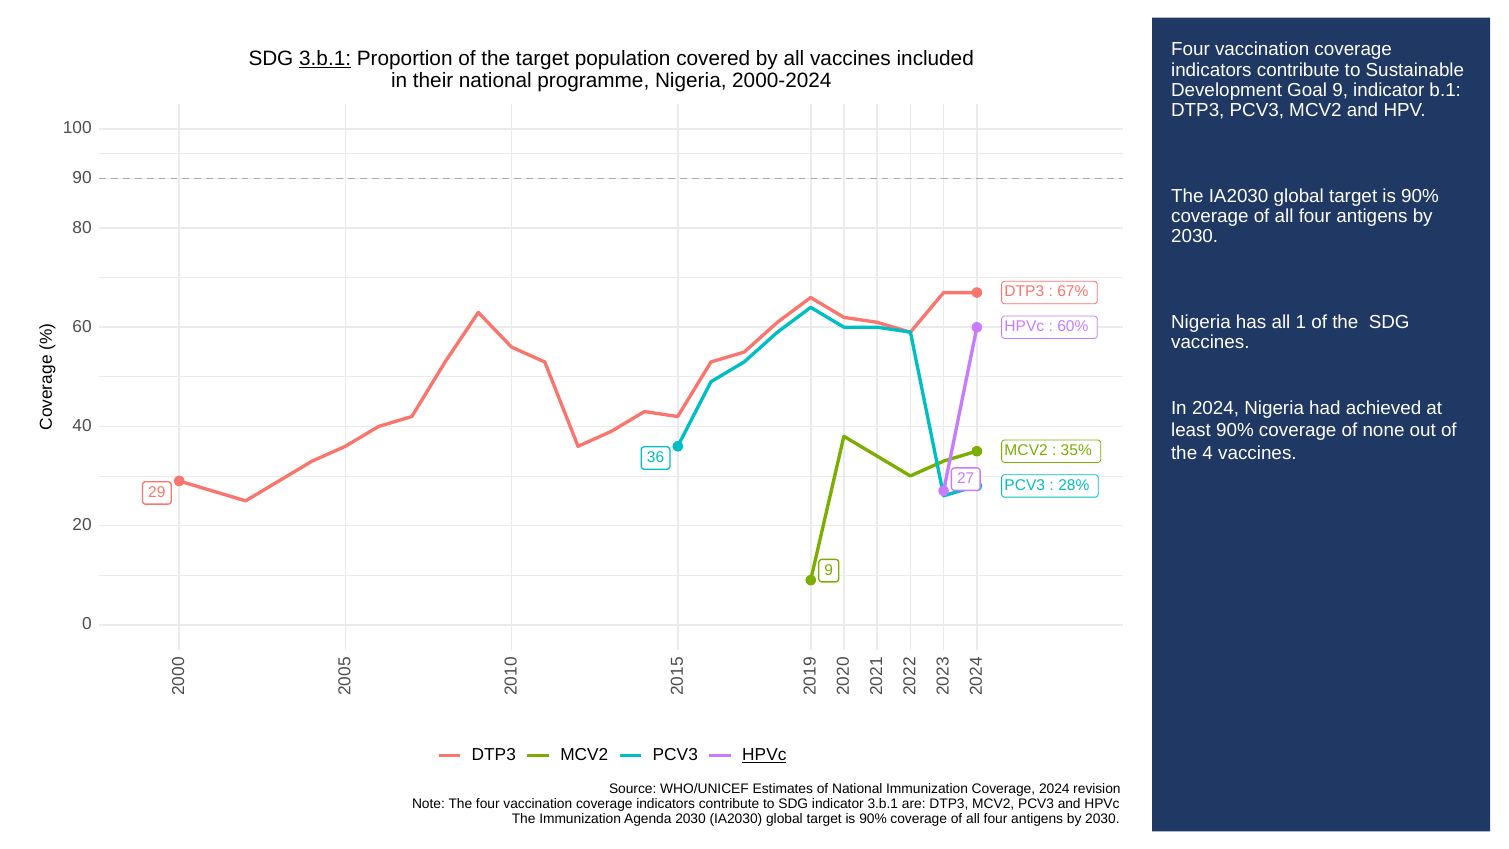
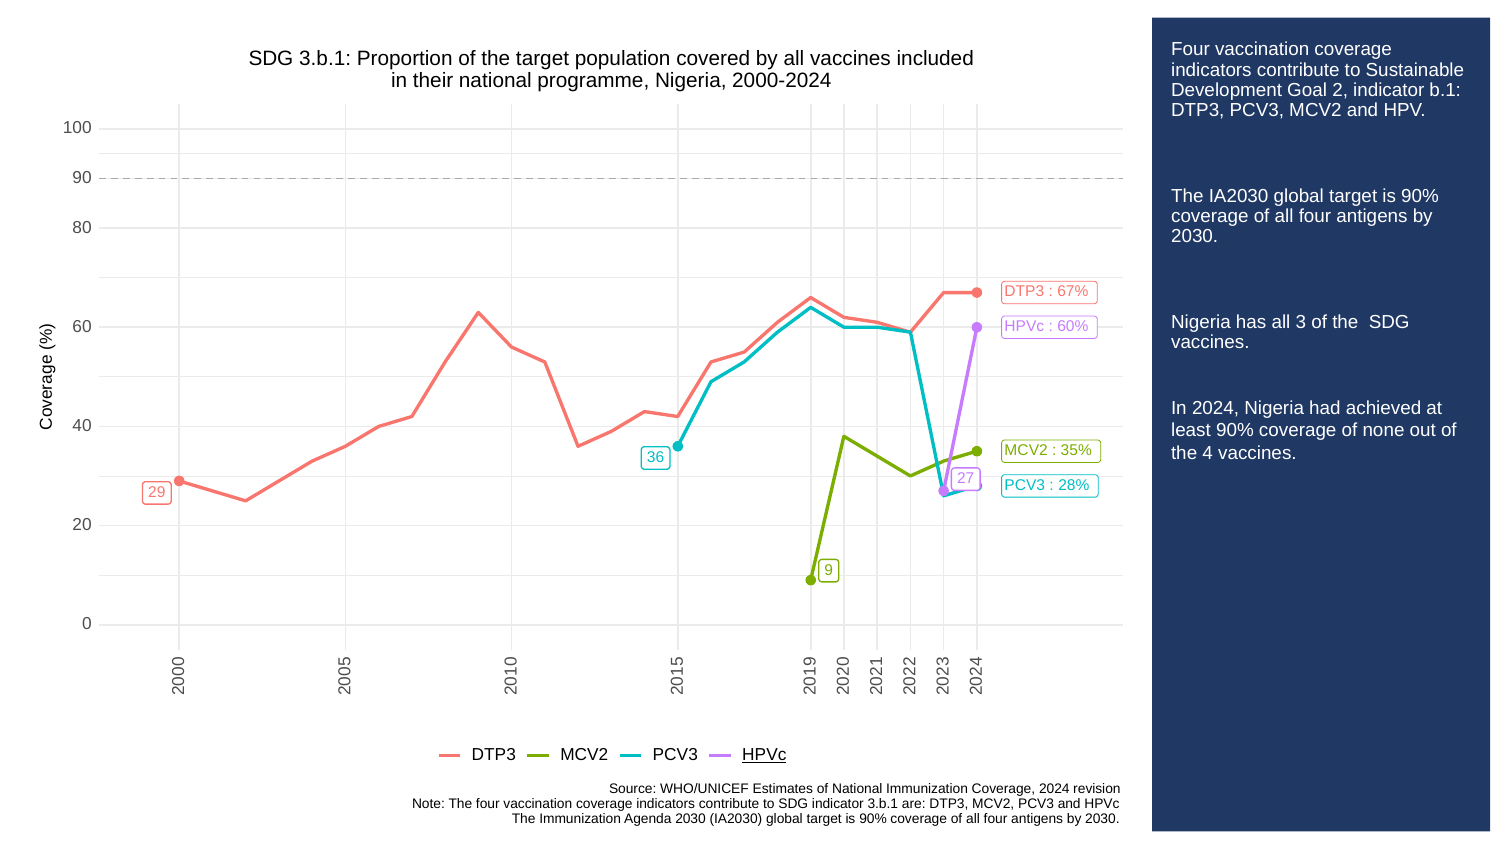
3.b.1 underline: present -> none (325, 58)
Goal 9: 9 -> 2 (1340, 90)
all 1: 1 -> 3 (1301, 322)
